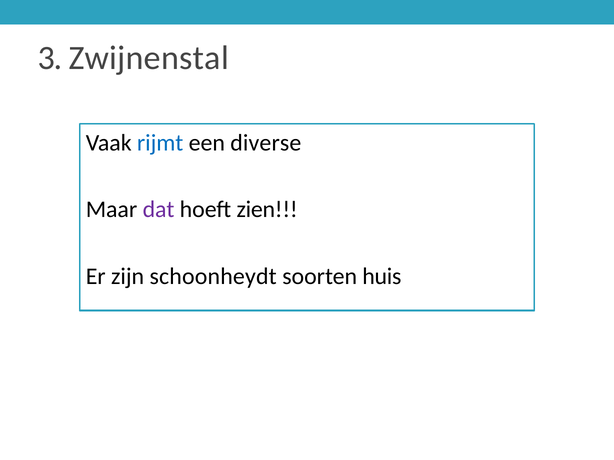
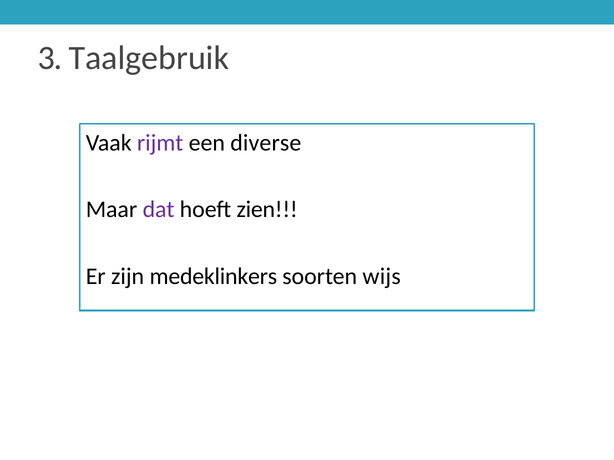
Zwijnenstal: Zwijnenstal -> Taalgebruik (149, 58)
rijmt colour: blue -> purple (160, 143)
schoonheydt: schoonheydt -> medeklinkers (213, 277)
huis: huis -> wijs (382, 277)
